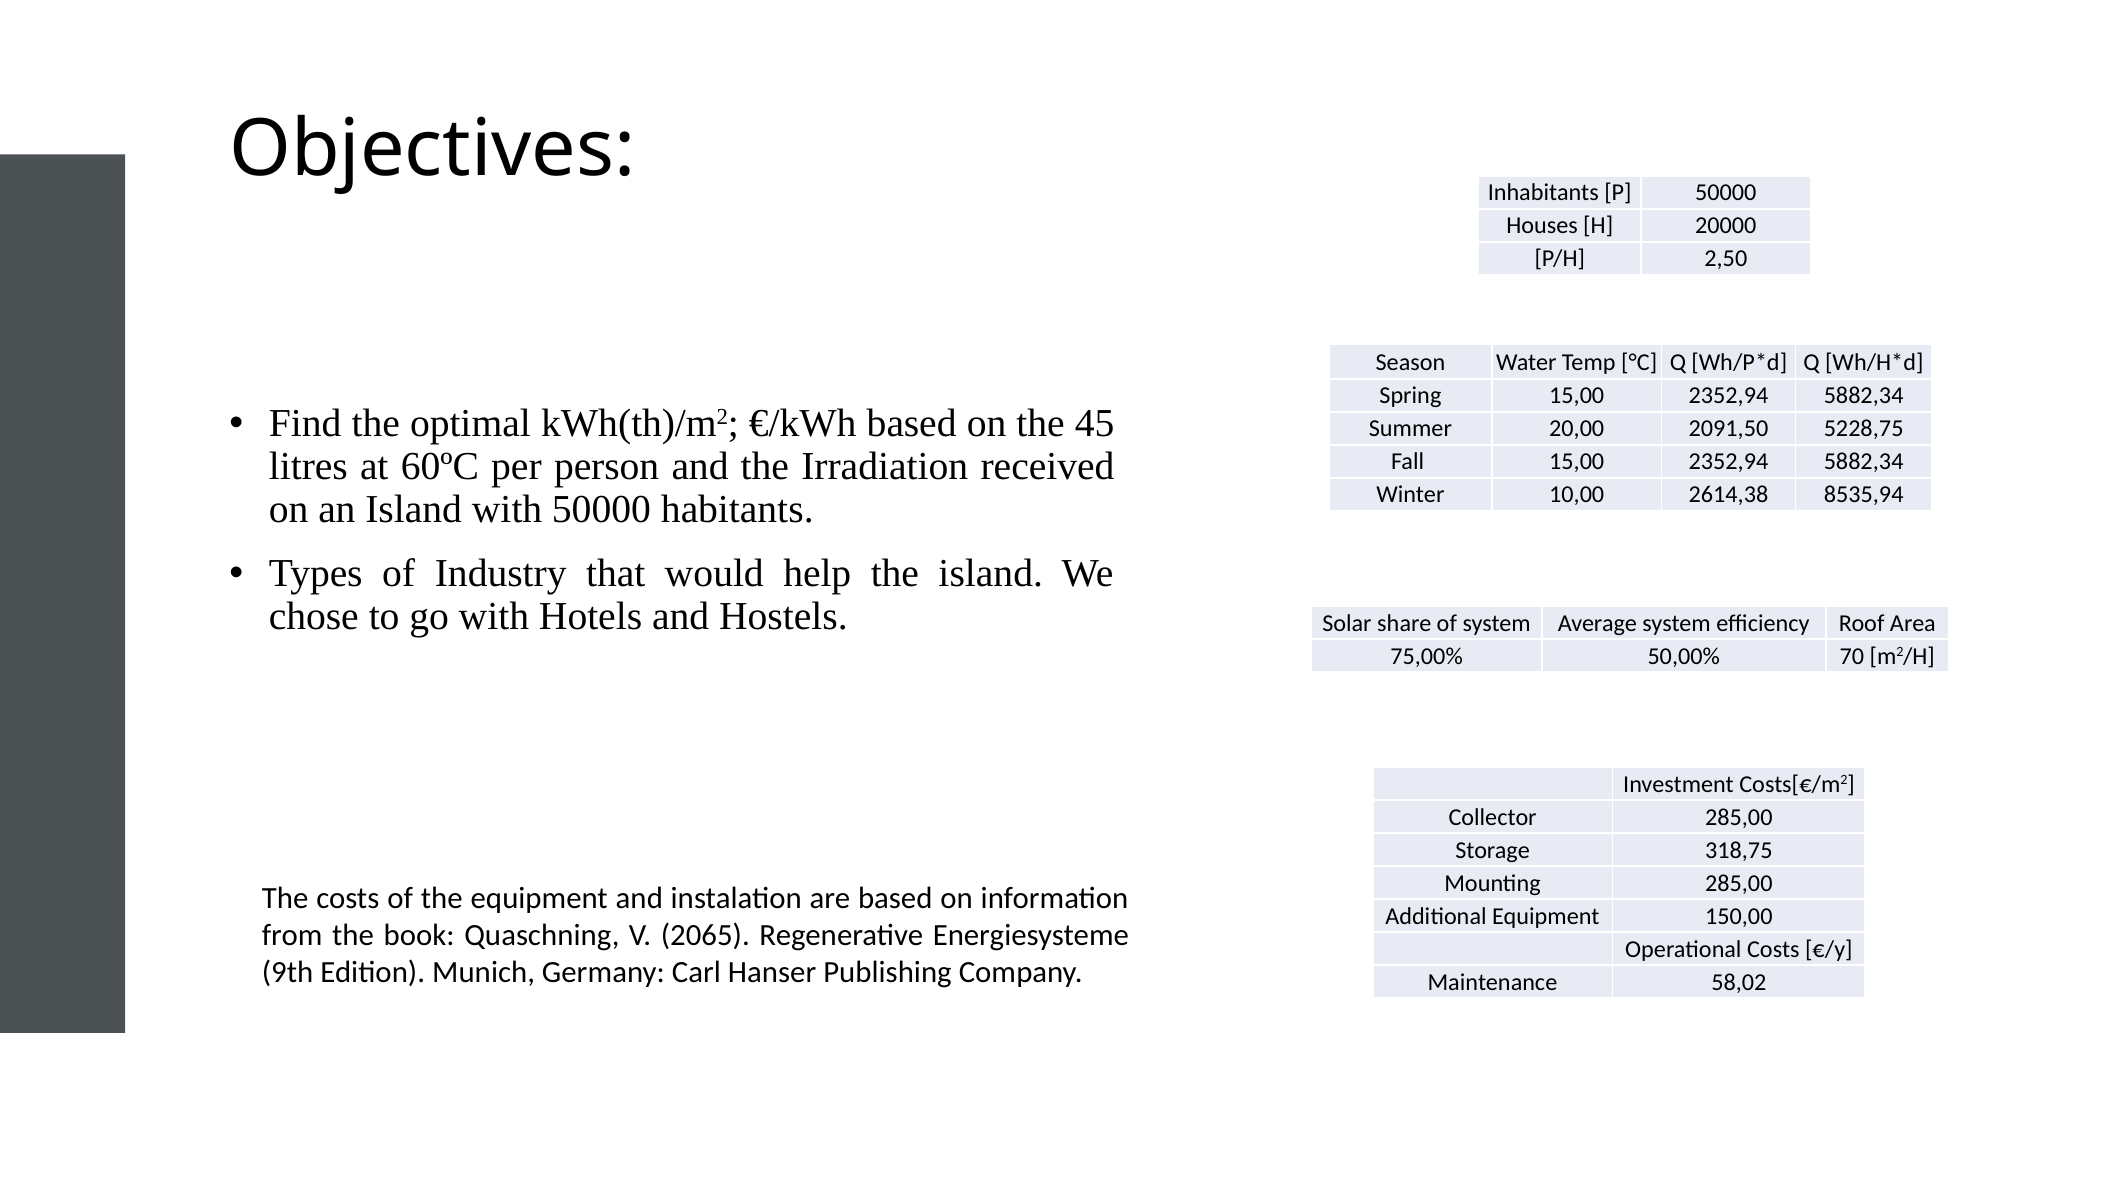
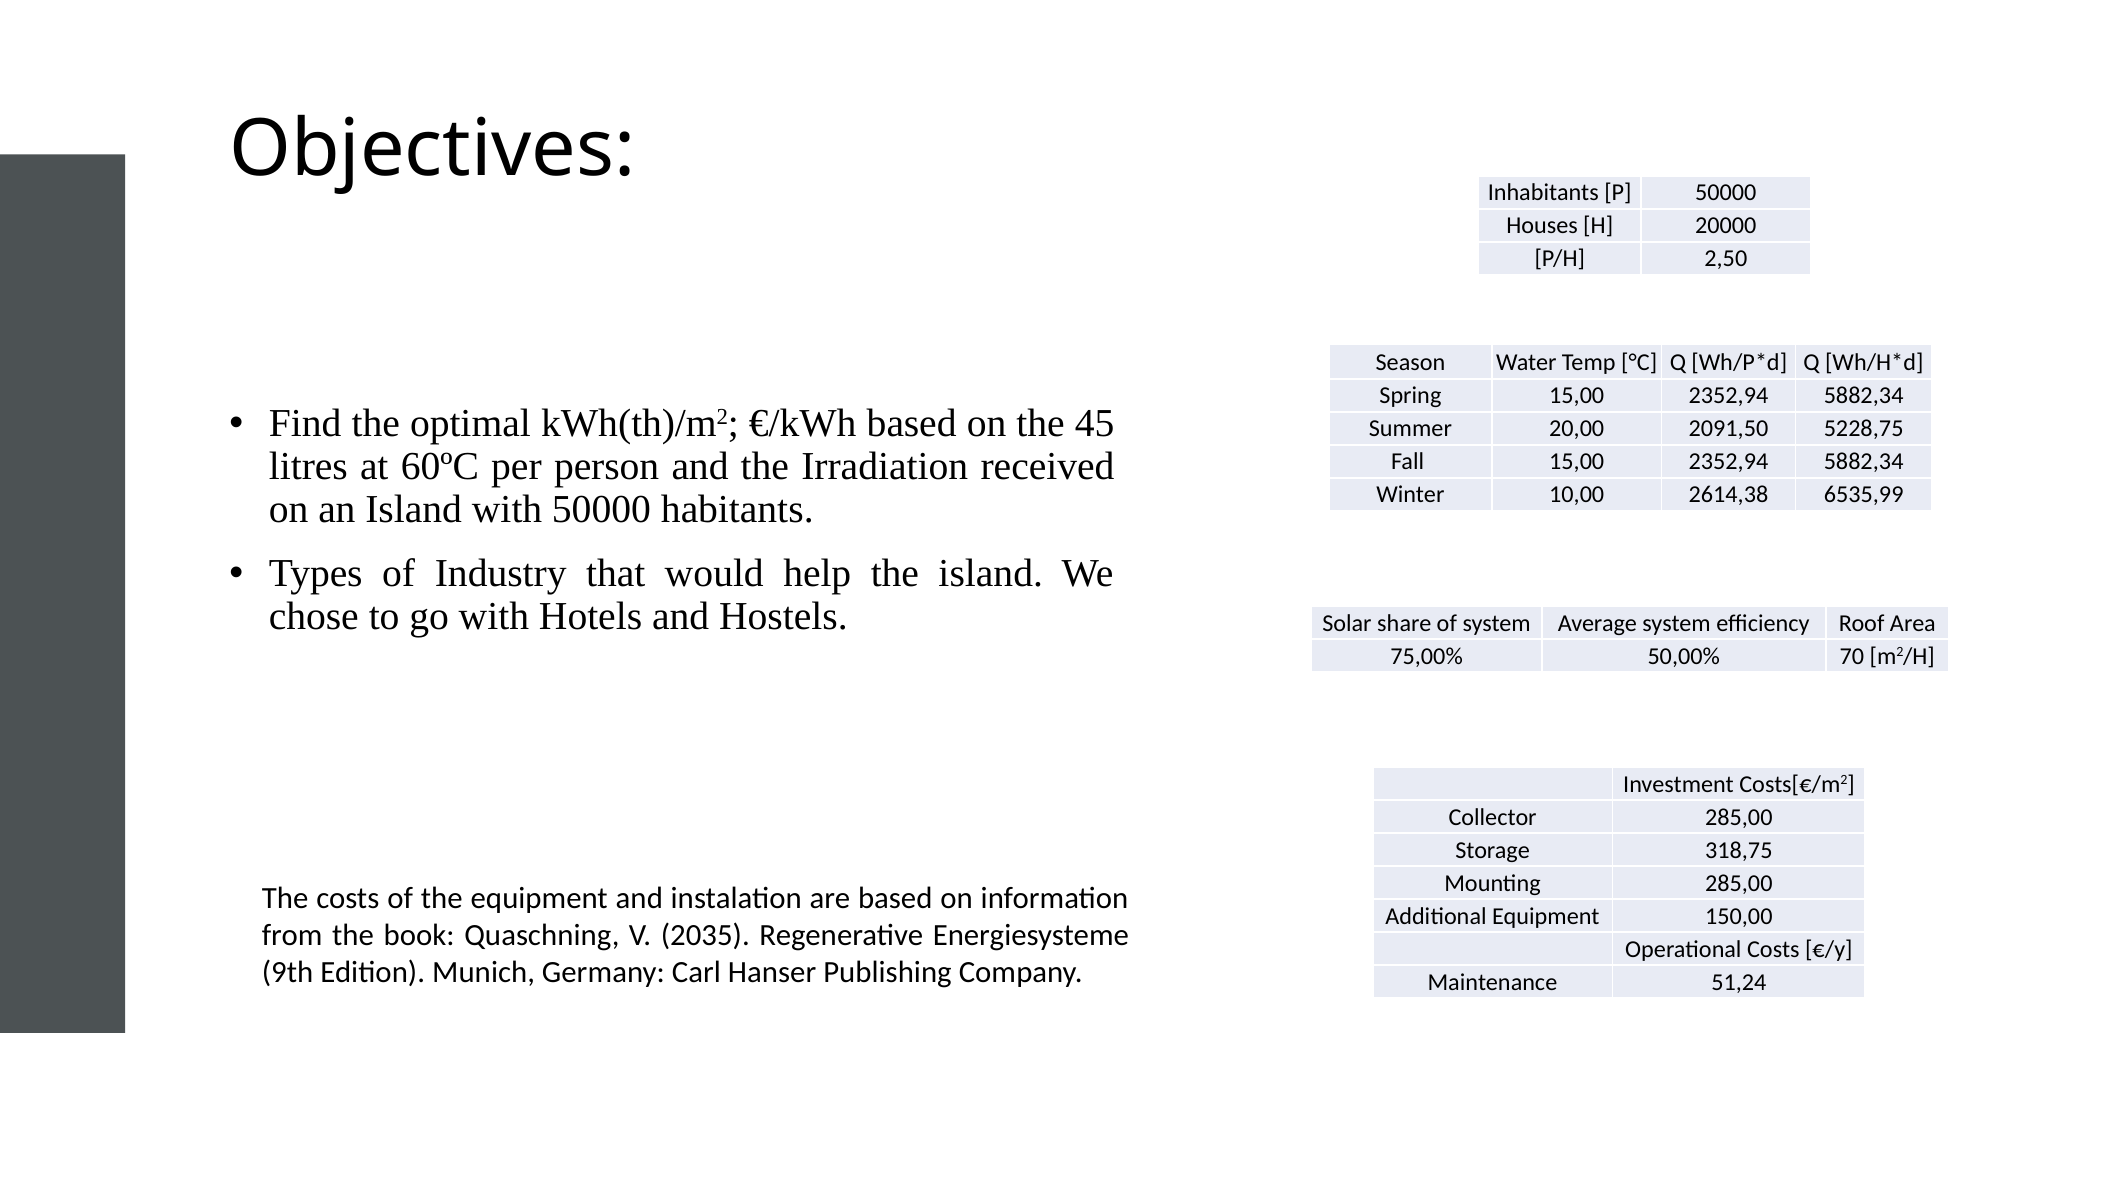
8535,94: 8535,94 -> 6535,99 (1864, 495)
2065: 2065 -> 2035 (705, 936)
58,02: 58,02 -> 51,24 (1739, 982)
